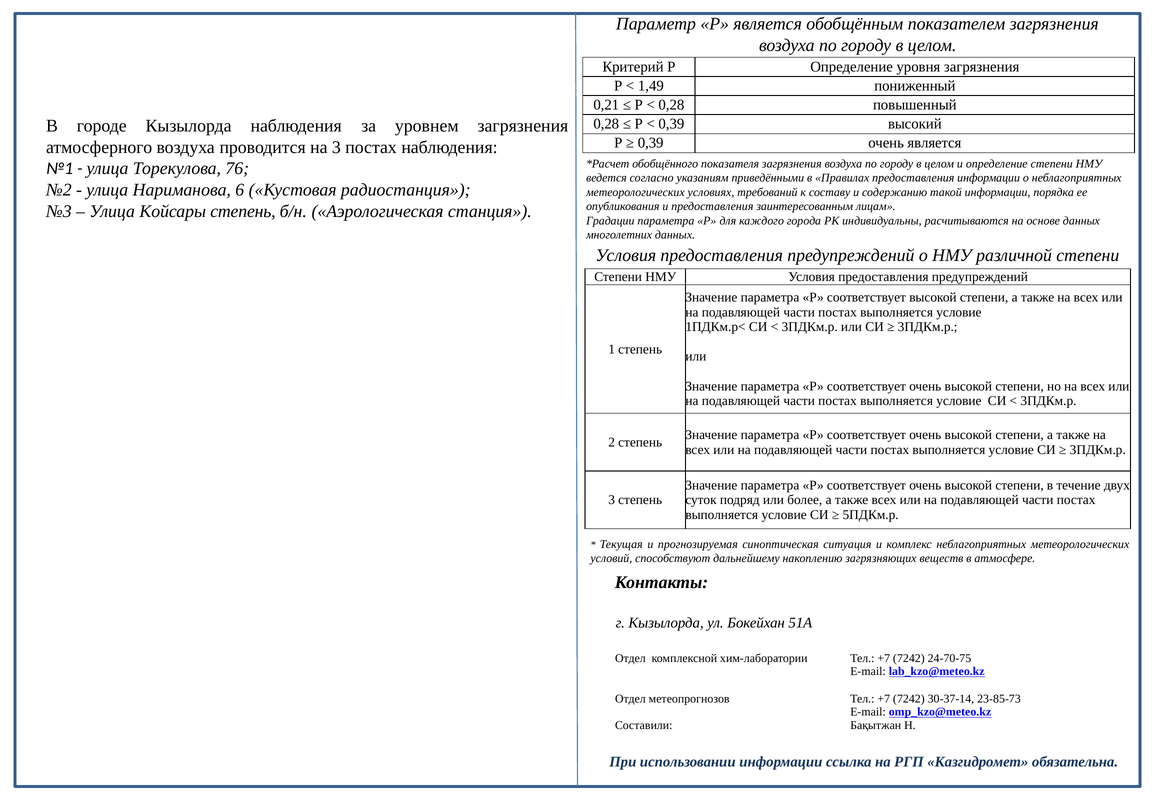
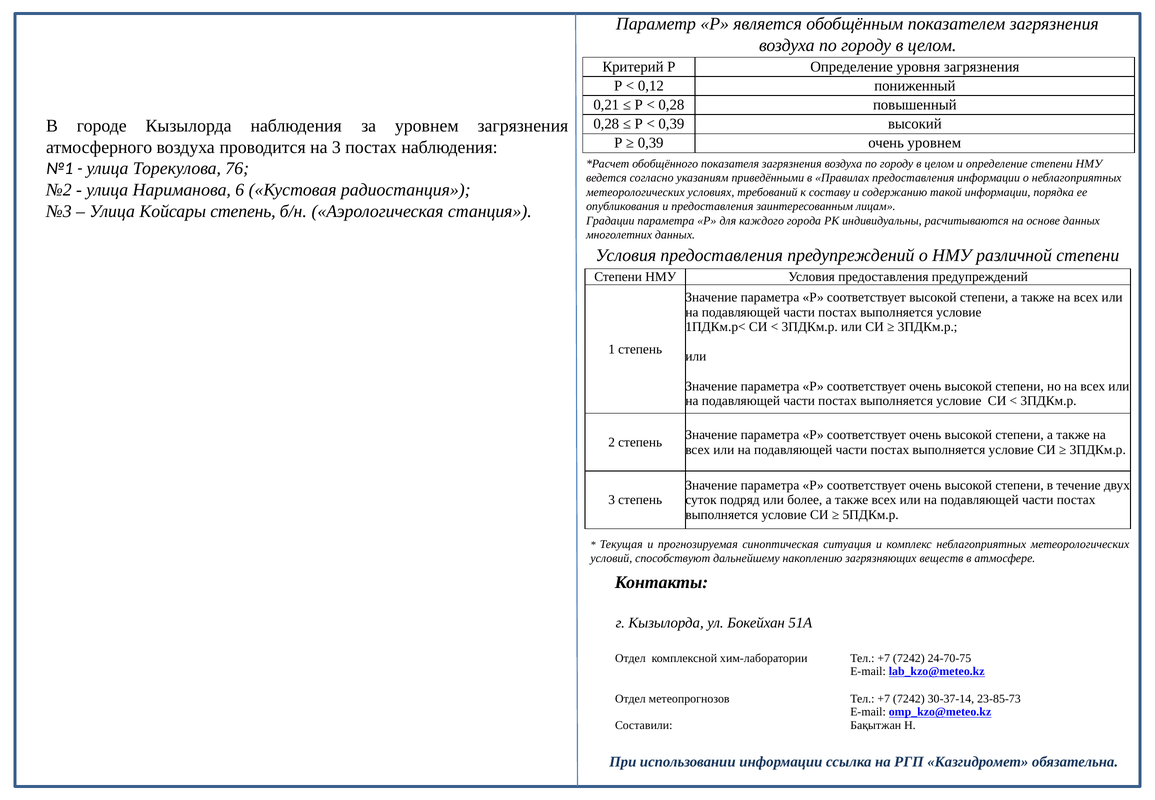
1,49: 1,49 -> 0,12 (651, 86)
очень является: является -> уровнем (934, 143)
